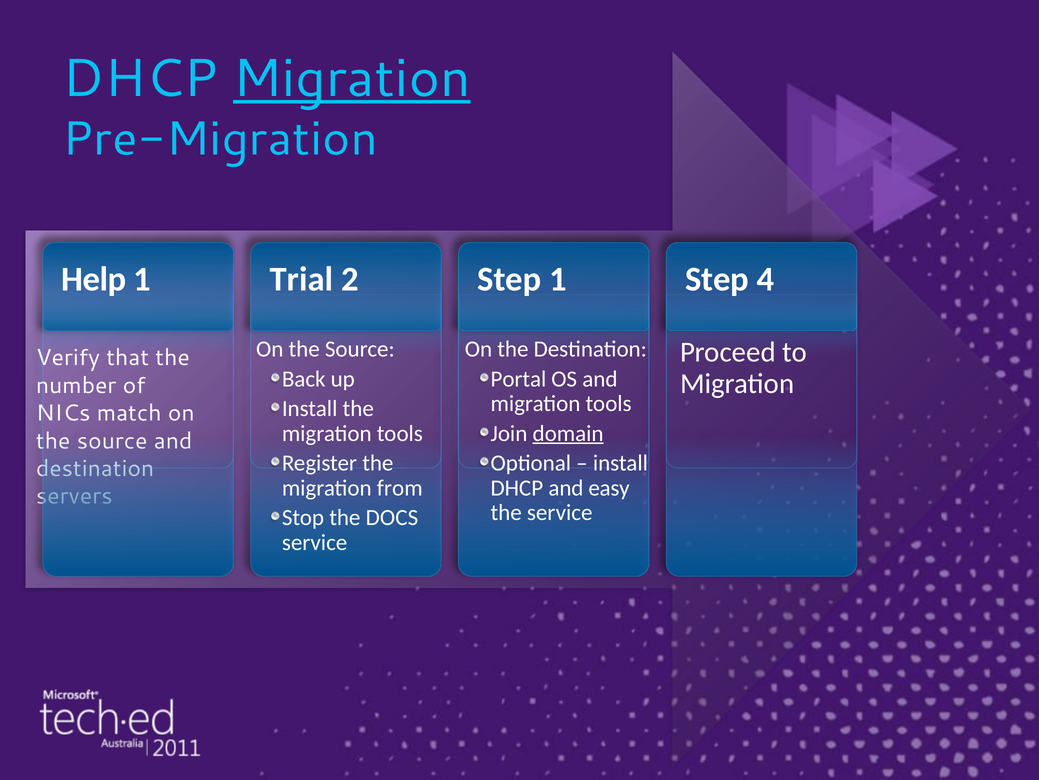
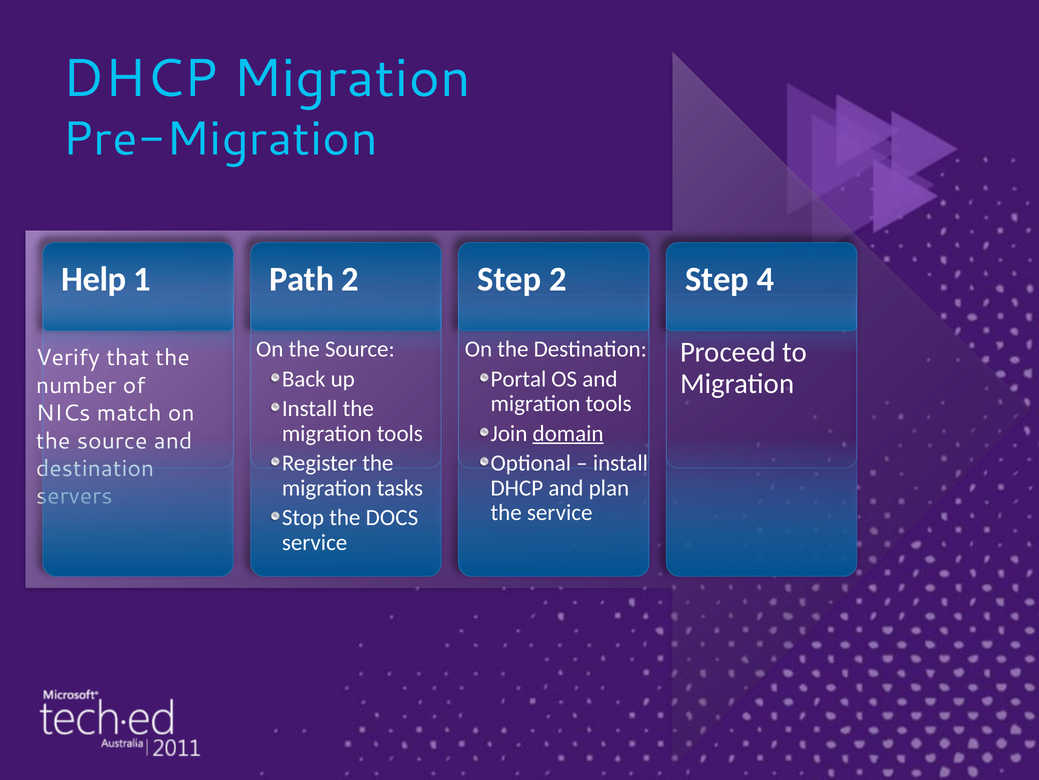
Migration underline: present -> none (352, 79)
Trial: Trial -> Path (302, 279)
Step 1: 1 -> 2 (558, 279)
from: from -> tasks (400, 487)
easy: easy -> plan (609, 487)
